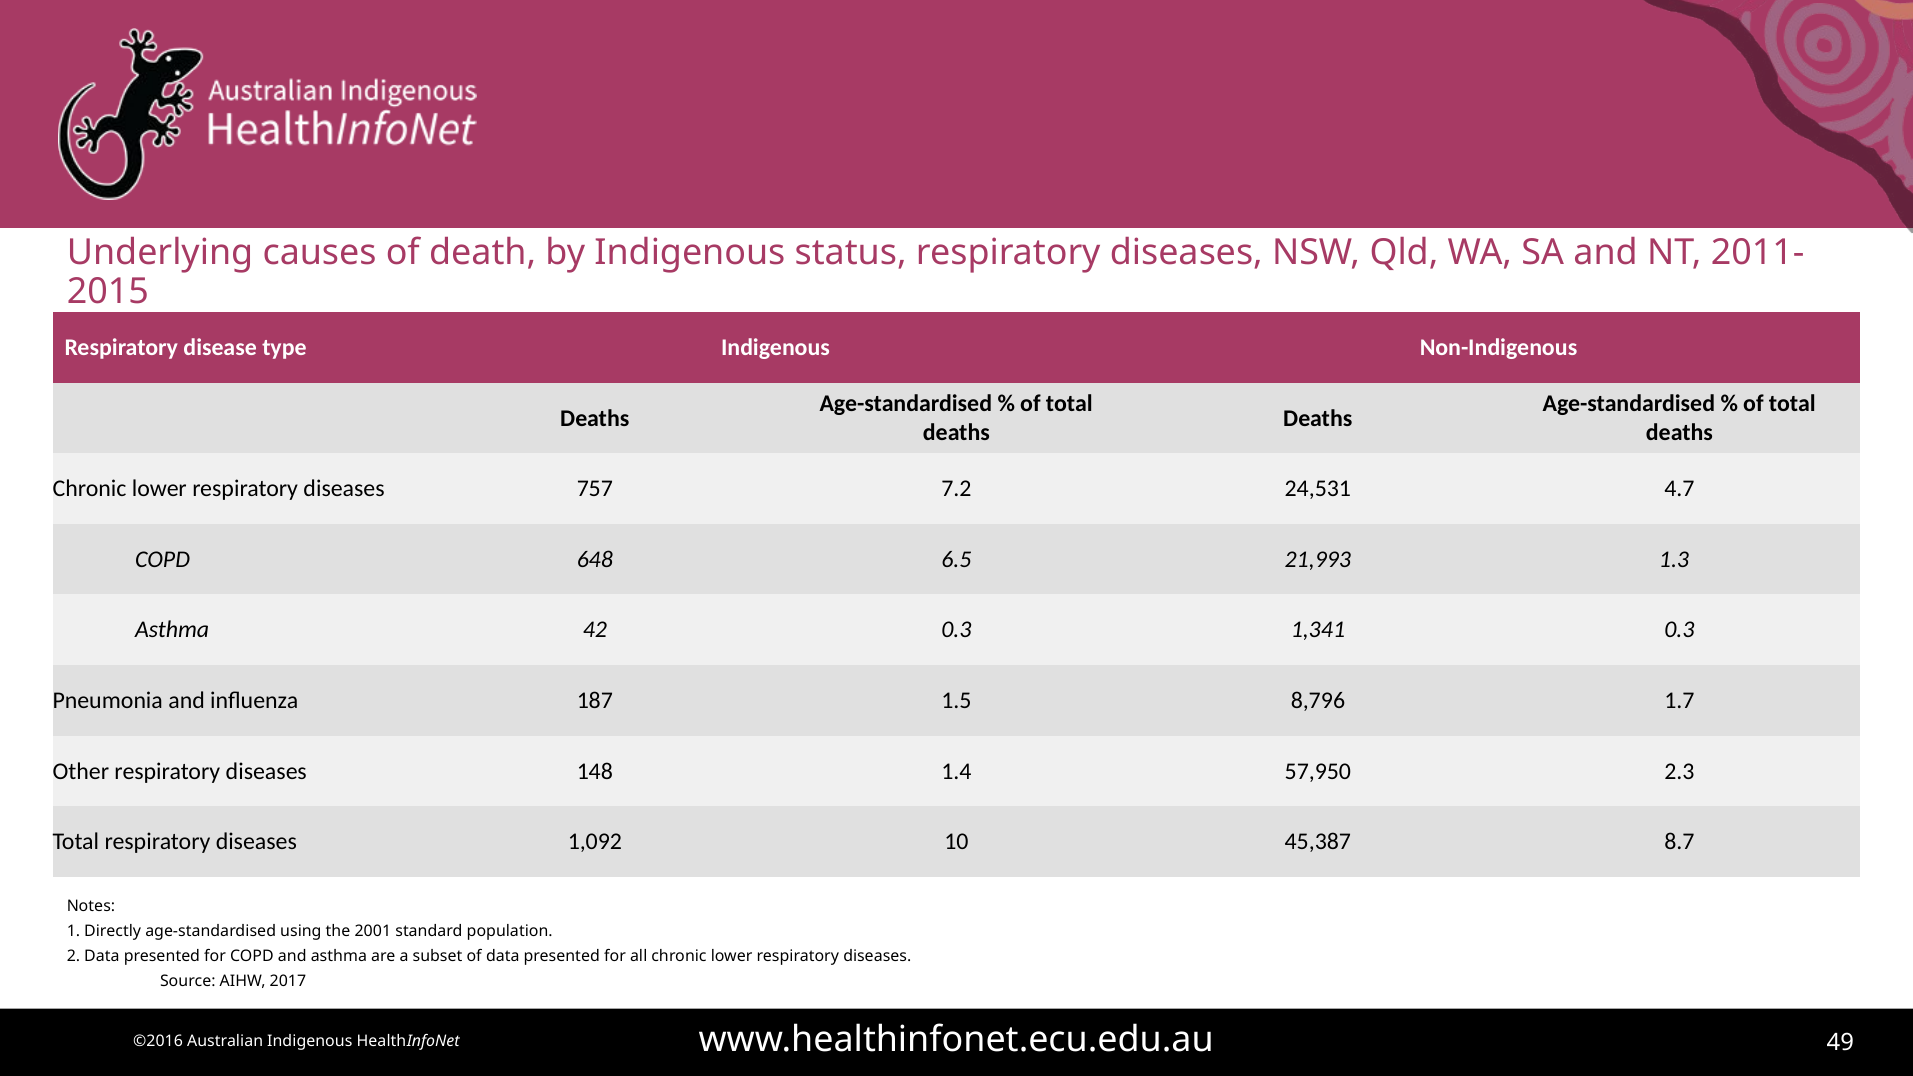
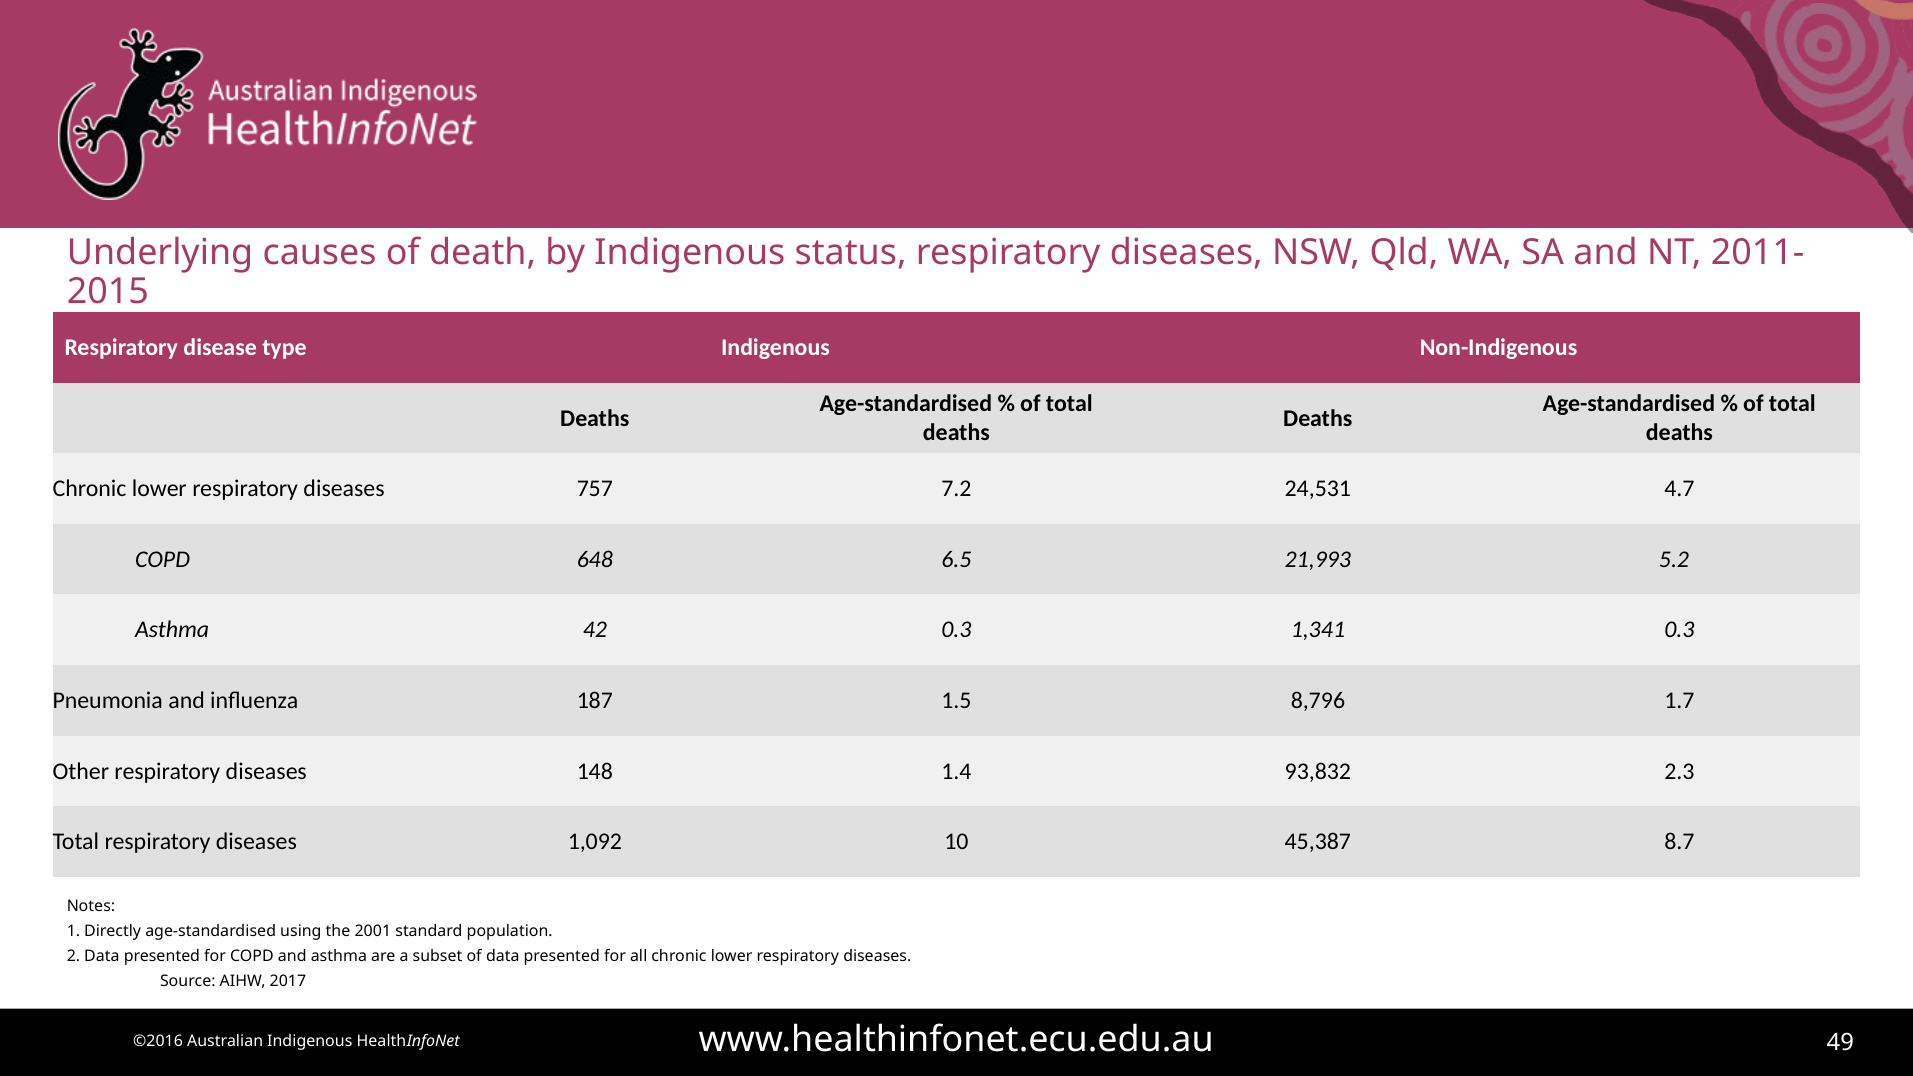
1.3: 1.3 -> 5.2 (1674, 559)
57,950: 57,950 -> 93,832 (1318, 771)
